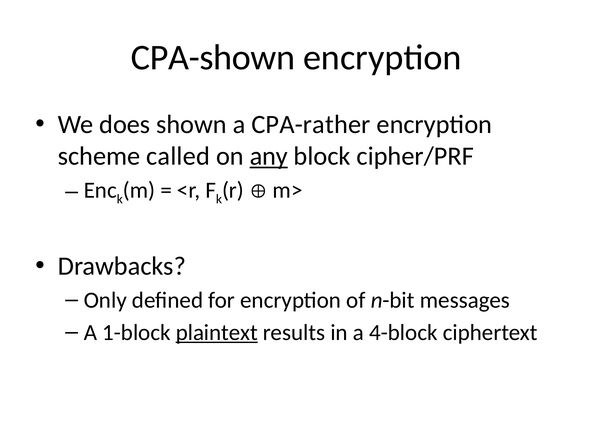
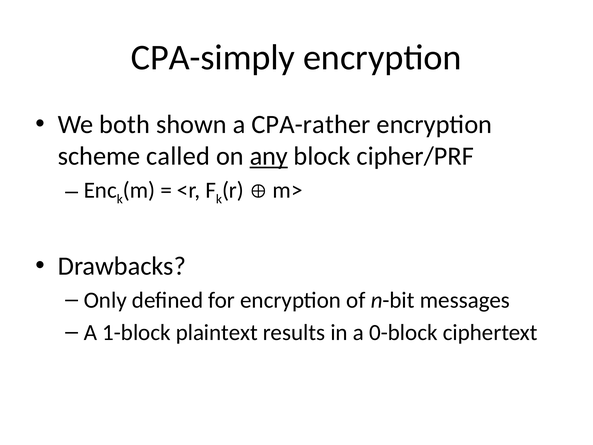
CPA-shown: CPA-shown -> CPA-simply (213, 57)
does: does -> both (125, 124)
plaintext underline: present -> none (217, 332)
4-block: 4-block -> 0-block (403, 332)
